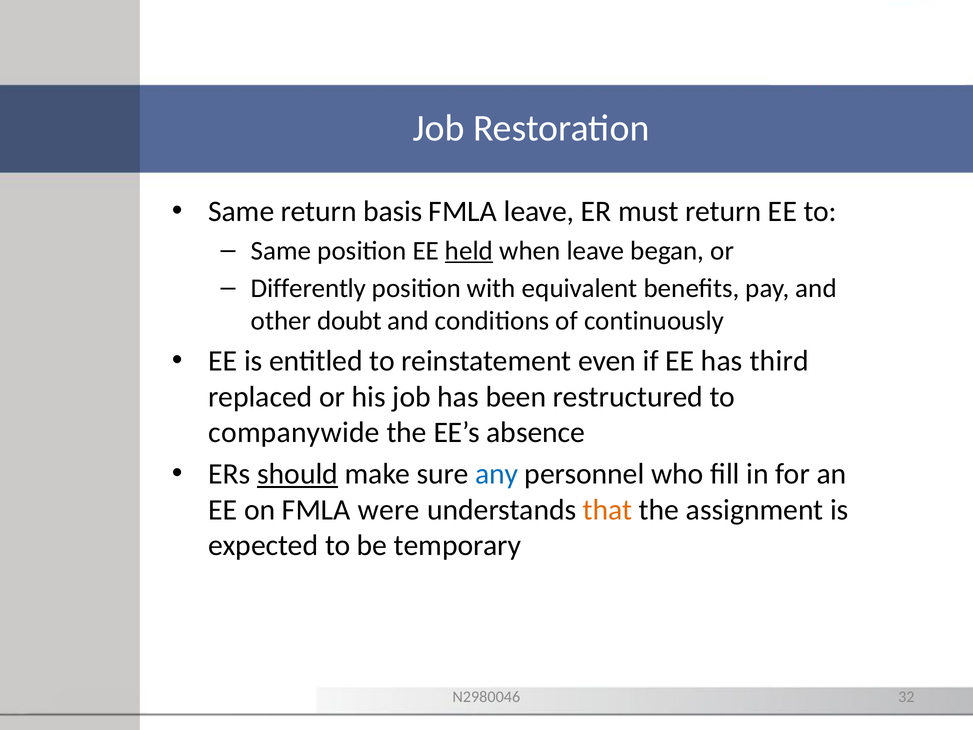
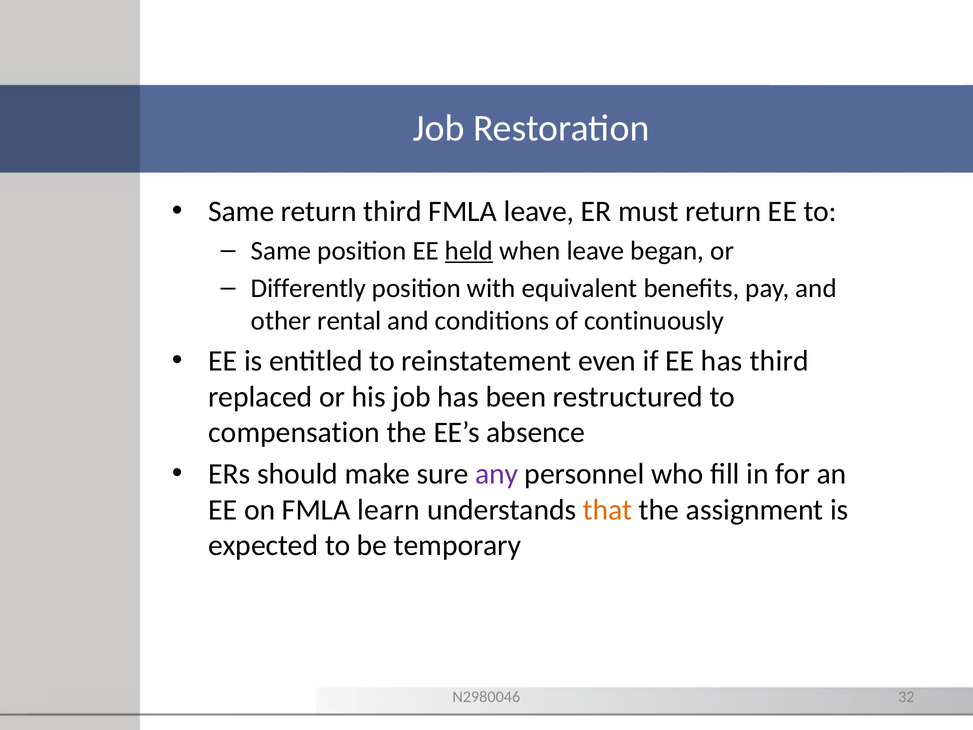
return basis: basis -> third (393, 211)
doubt: doubt -> rental (349, 321)
companywide: companywide -> compensation (294, 432)
should underline: present -> none (298, 474)
any colour: blue -> purple (497, 474)
were: were -> learn (389, 510)
